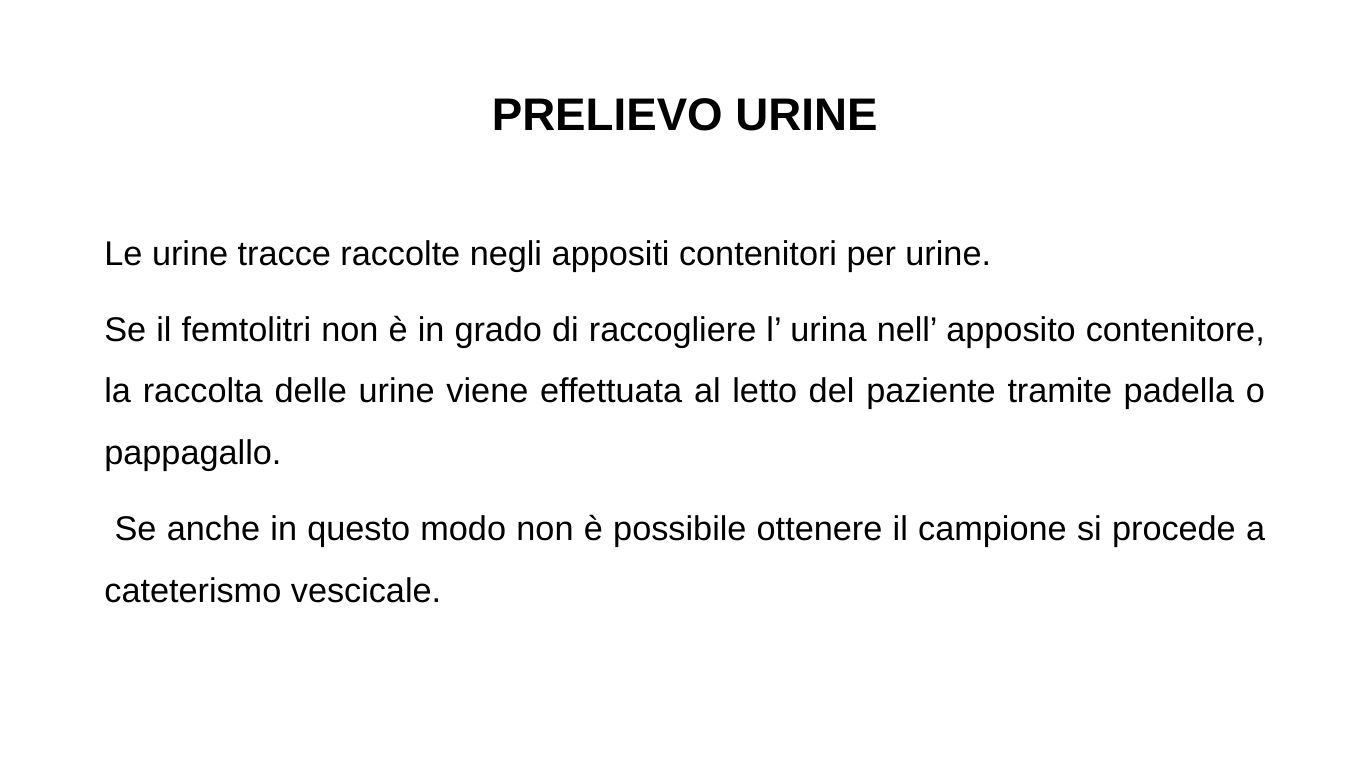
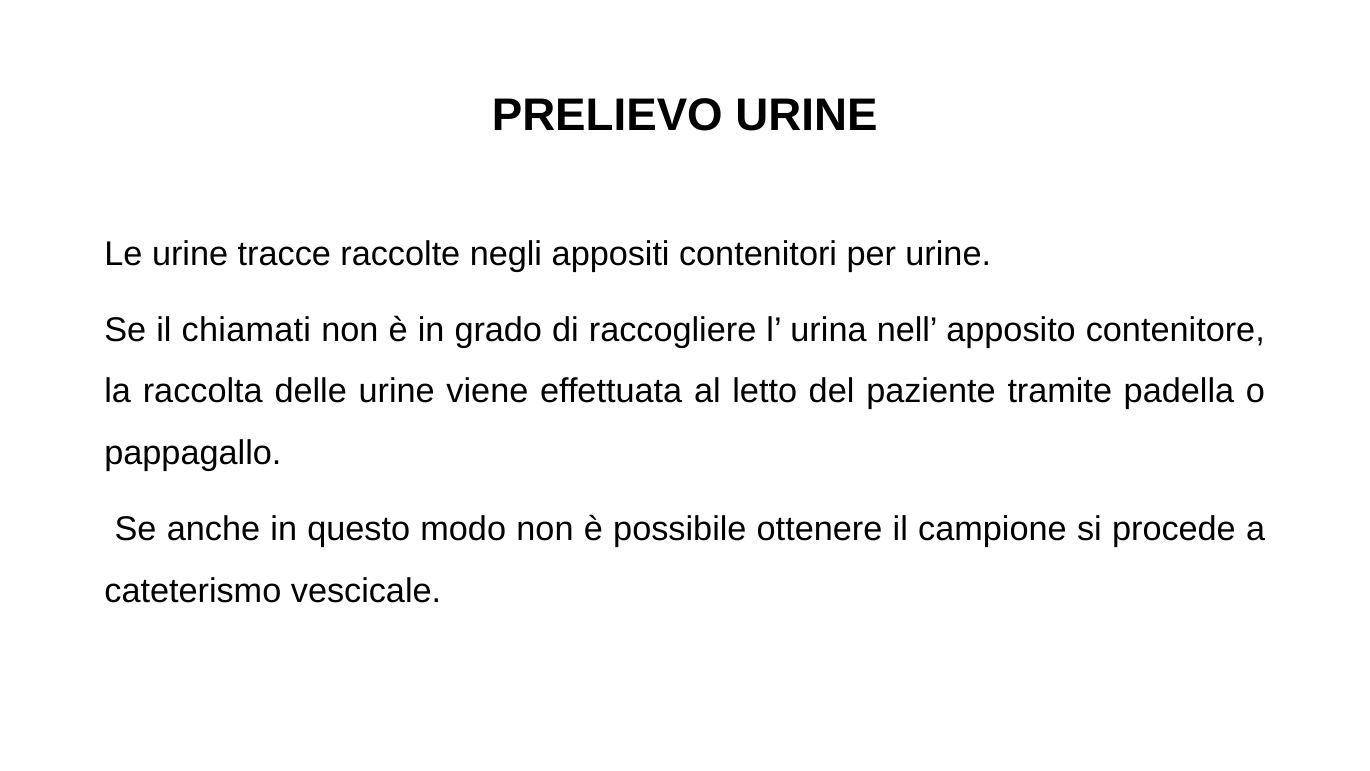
femtolitri: femtolitri -> chiamati (246, 330)
